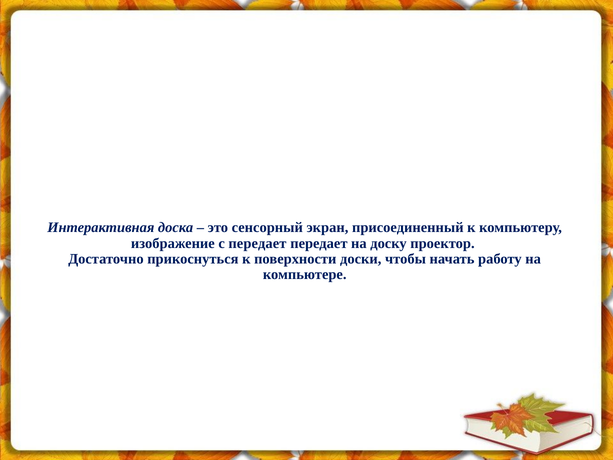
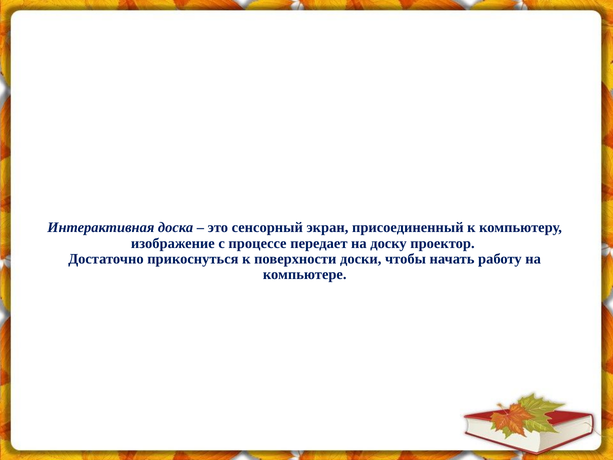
с передает: передает -> процессе (257, 243)
